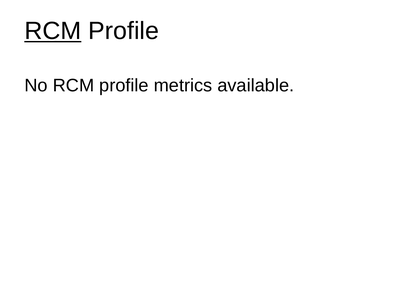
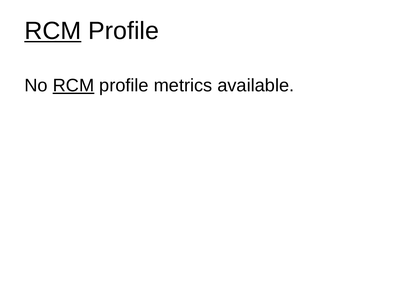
RCM underline: none -> present (73, 86)
